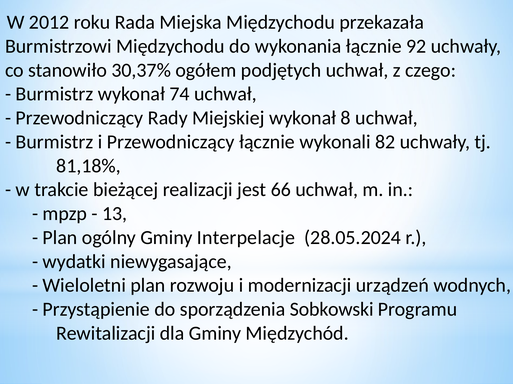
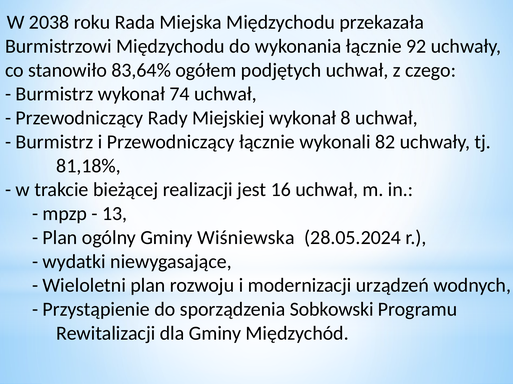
2012: 2012 -> 2038 (49, 22)
30,37%: 30,37% -> 83,64% (141, 70)
66: 66 -> 16 (281, 190)
Interpelacje: Interpelacje -> Wiśniewska (246, 238)
